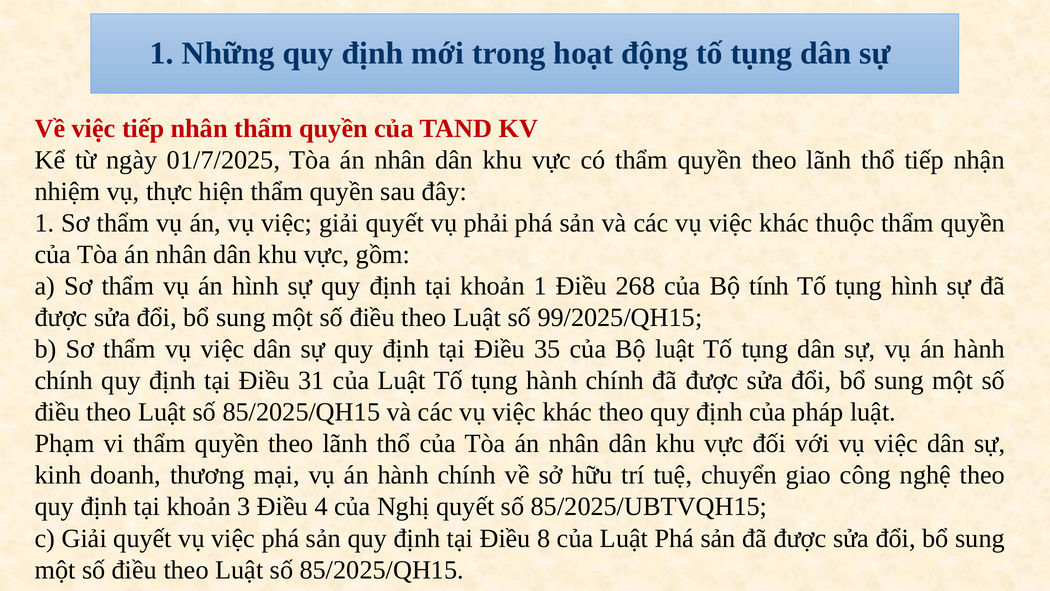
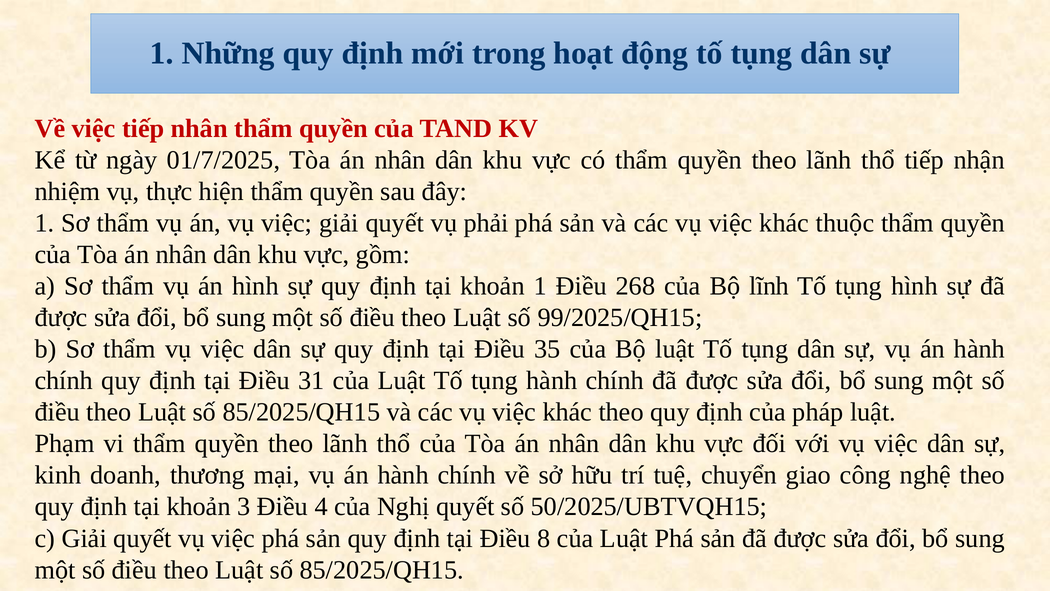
tính: tính -> lĩnh (769, 286)
85/2025/UBTVQH15: 85/2025/UBTVQH15 -> 50/2025/UBTVQH15 (649, 506)
